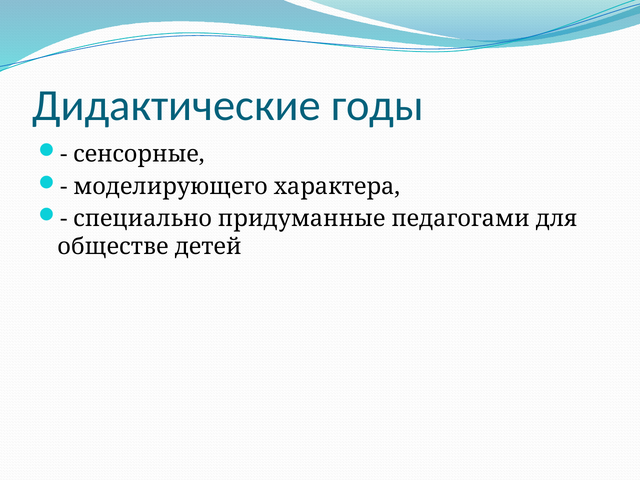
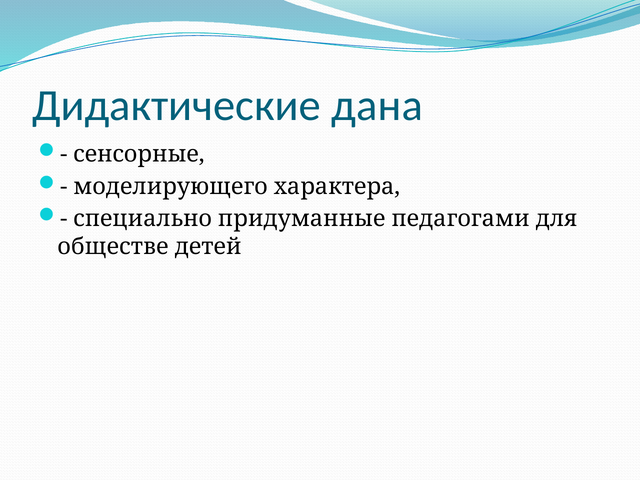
годы: годы -> дана (377, 106)
